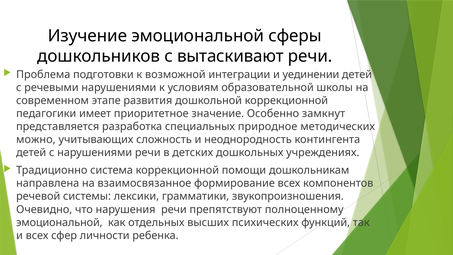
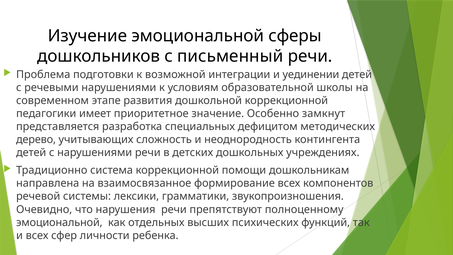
вытаскивают: вытаскивают -> письменный (230, 56)
природное: природное -> дефицитом (268, 126)
можно: можно -> дерево (36, 139)
